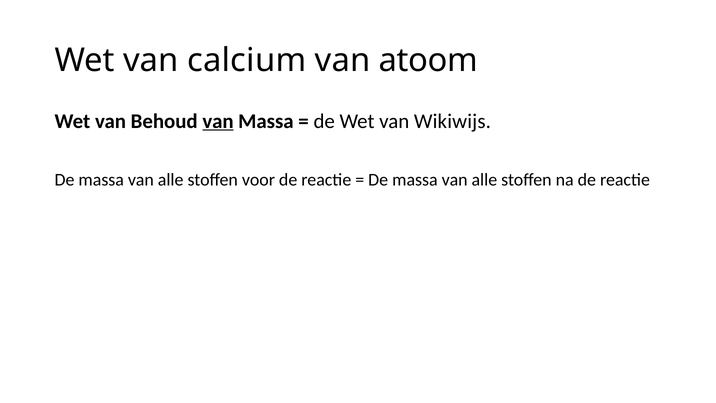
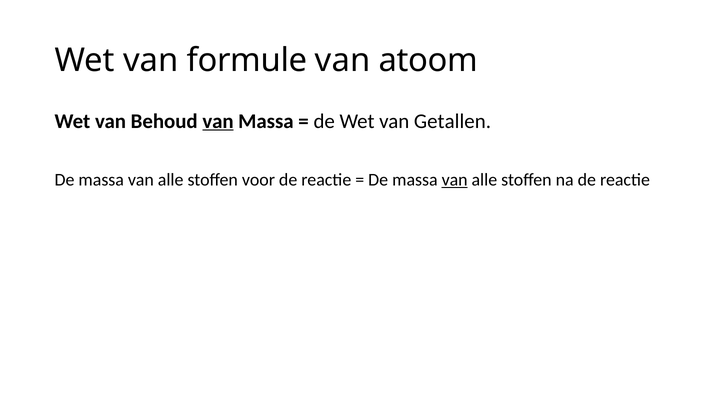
calcium: calcium -> formule (247, 60)
Wikiwijs: Wikiwijs -> Getallen (453, 121)
van underline: none -> present (455, 180)
